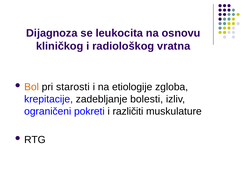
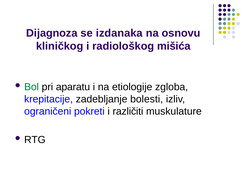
leukocita: leukocita -> izdanaka (119, 33)
vratna: vratna -> mišića (174, 46)
Bol colour: orange -> green (32, 87)
starosti: starosti -> aparatu (73, 87)
